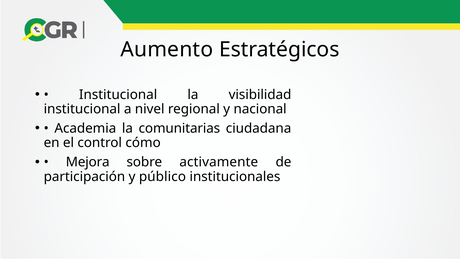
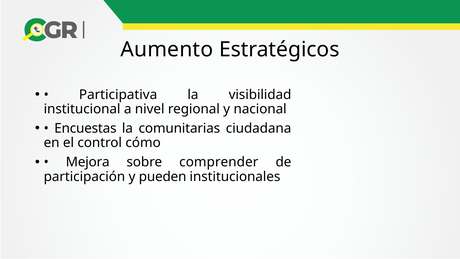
Institucional: Institucional -> Participativa (118, 94)
Academia: Academia -> Encuestas (85, 128)
activamente: activamente -> comprender (219, 162)
público: público -> pueden (163, 177)
